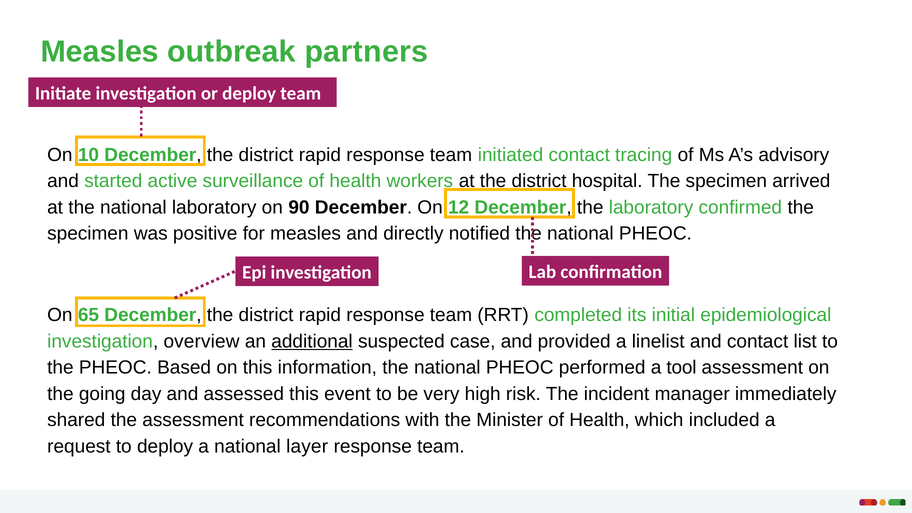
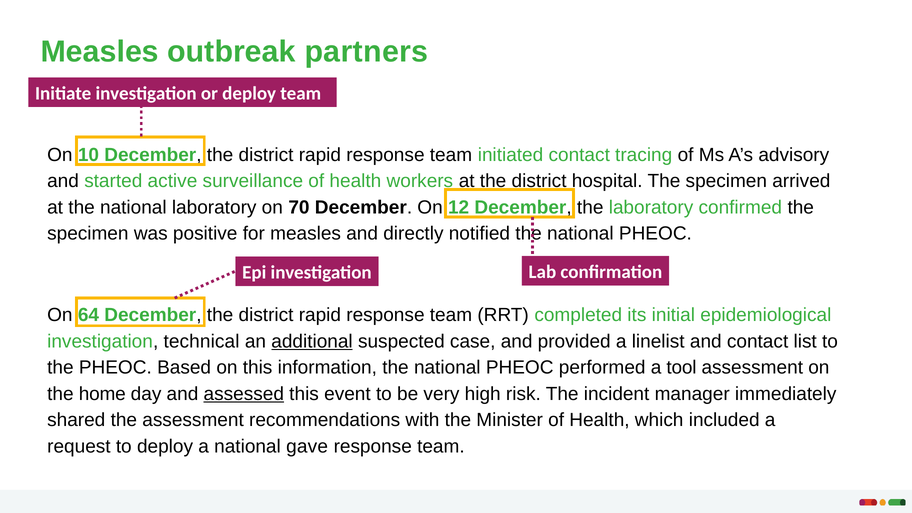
90: 90 -> 70 (299, 207)
65: 65 -> 64 (88, 315)
overview: overview -> technical (202, 341)
going: going -> home (102, 394)
assessed underline: none -> present (244, 394)
layer: layer -> gave (307, 446)
